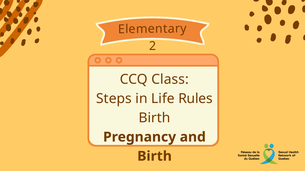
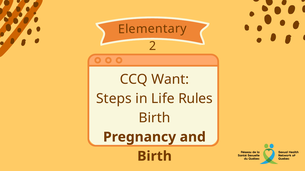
Class: Class -> Want (170, 80)
